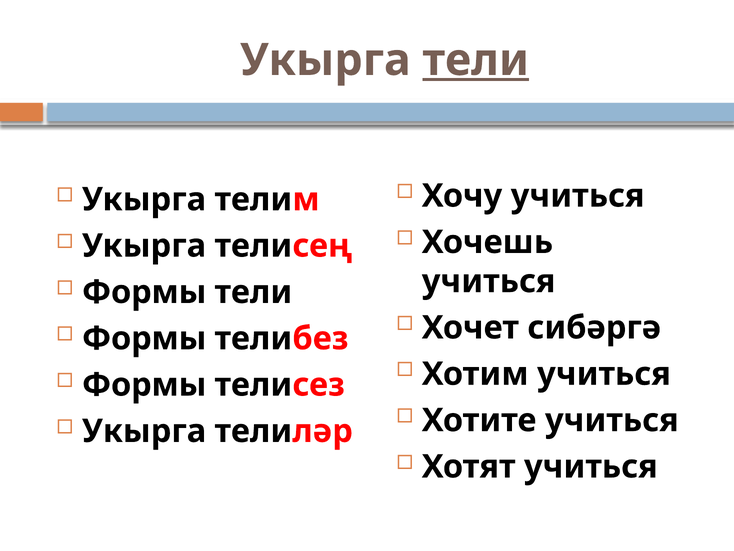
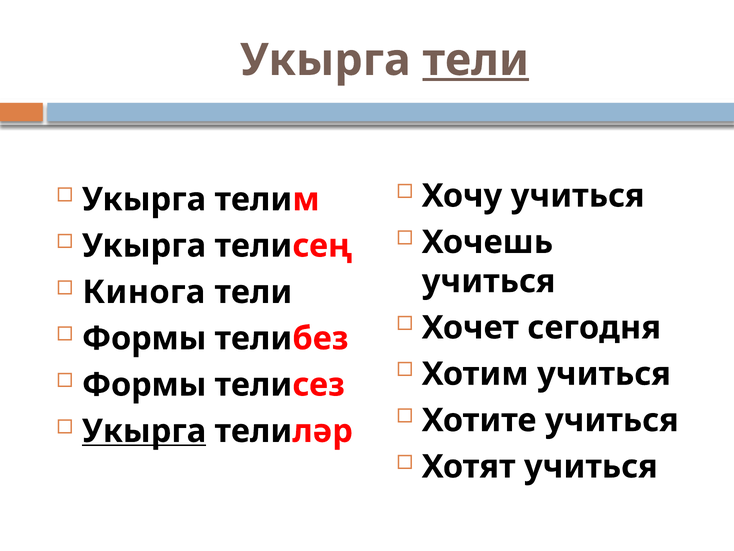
Формы: Формы -> Кинога (144, 292)
сибәргә: сибәргә -> сегодня (594, 327)
Укырга underline: none -> present (144, 431)
